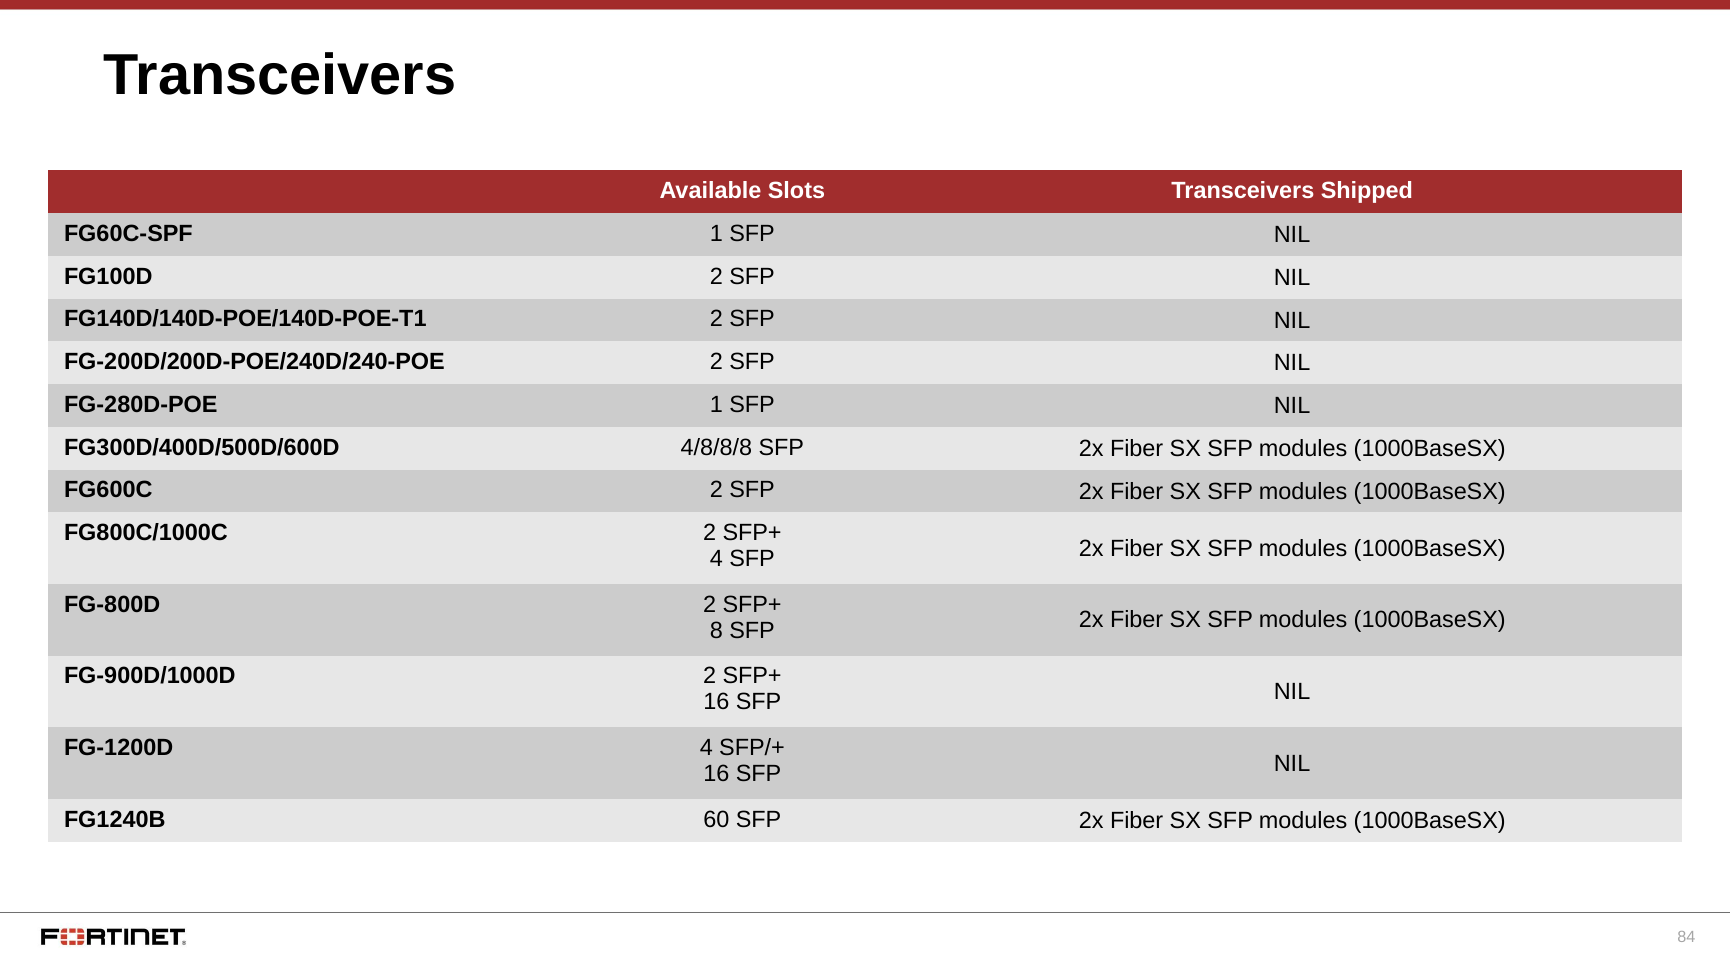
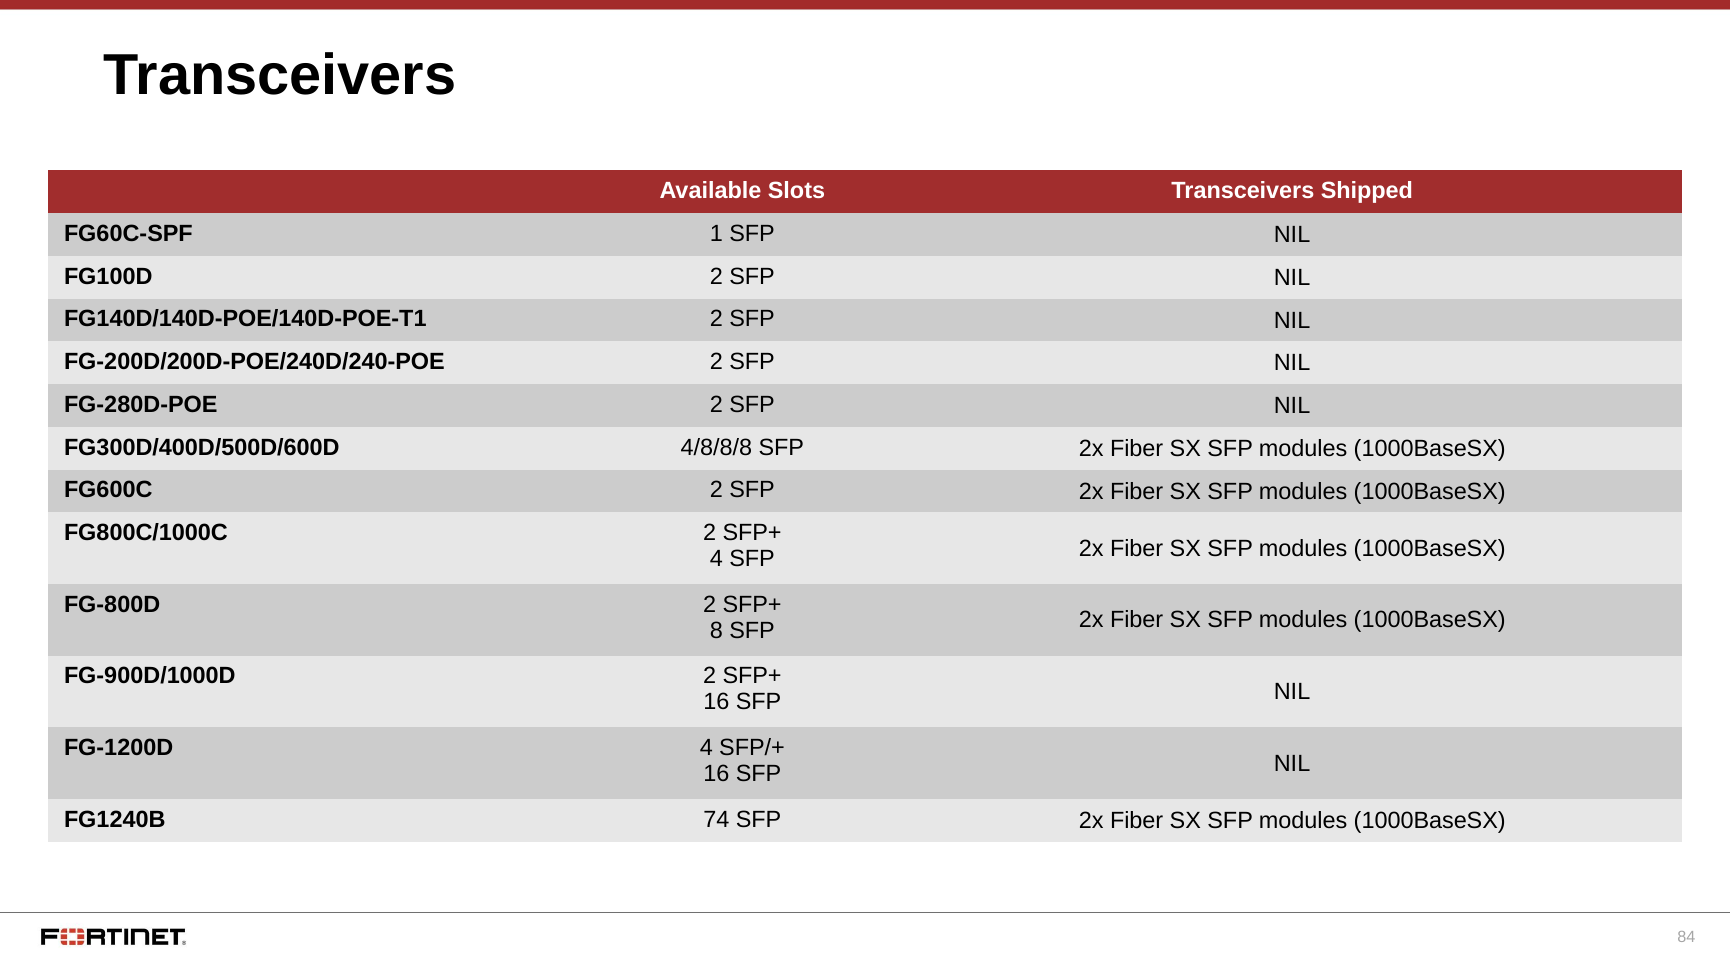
FG-280D-POE 1: 1 -> 2 (716, 404)
60: 60 -> 74 (716, 819)
